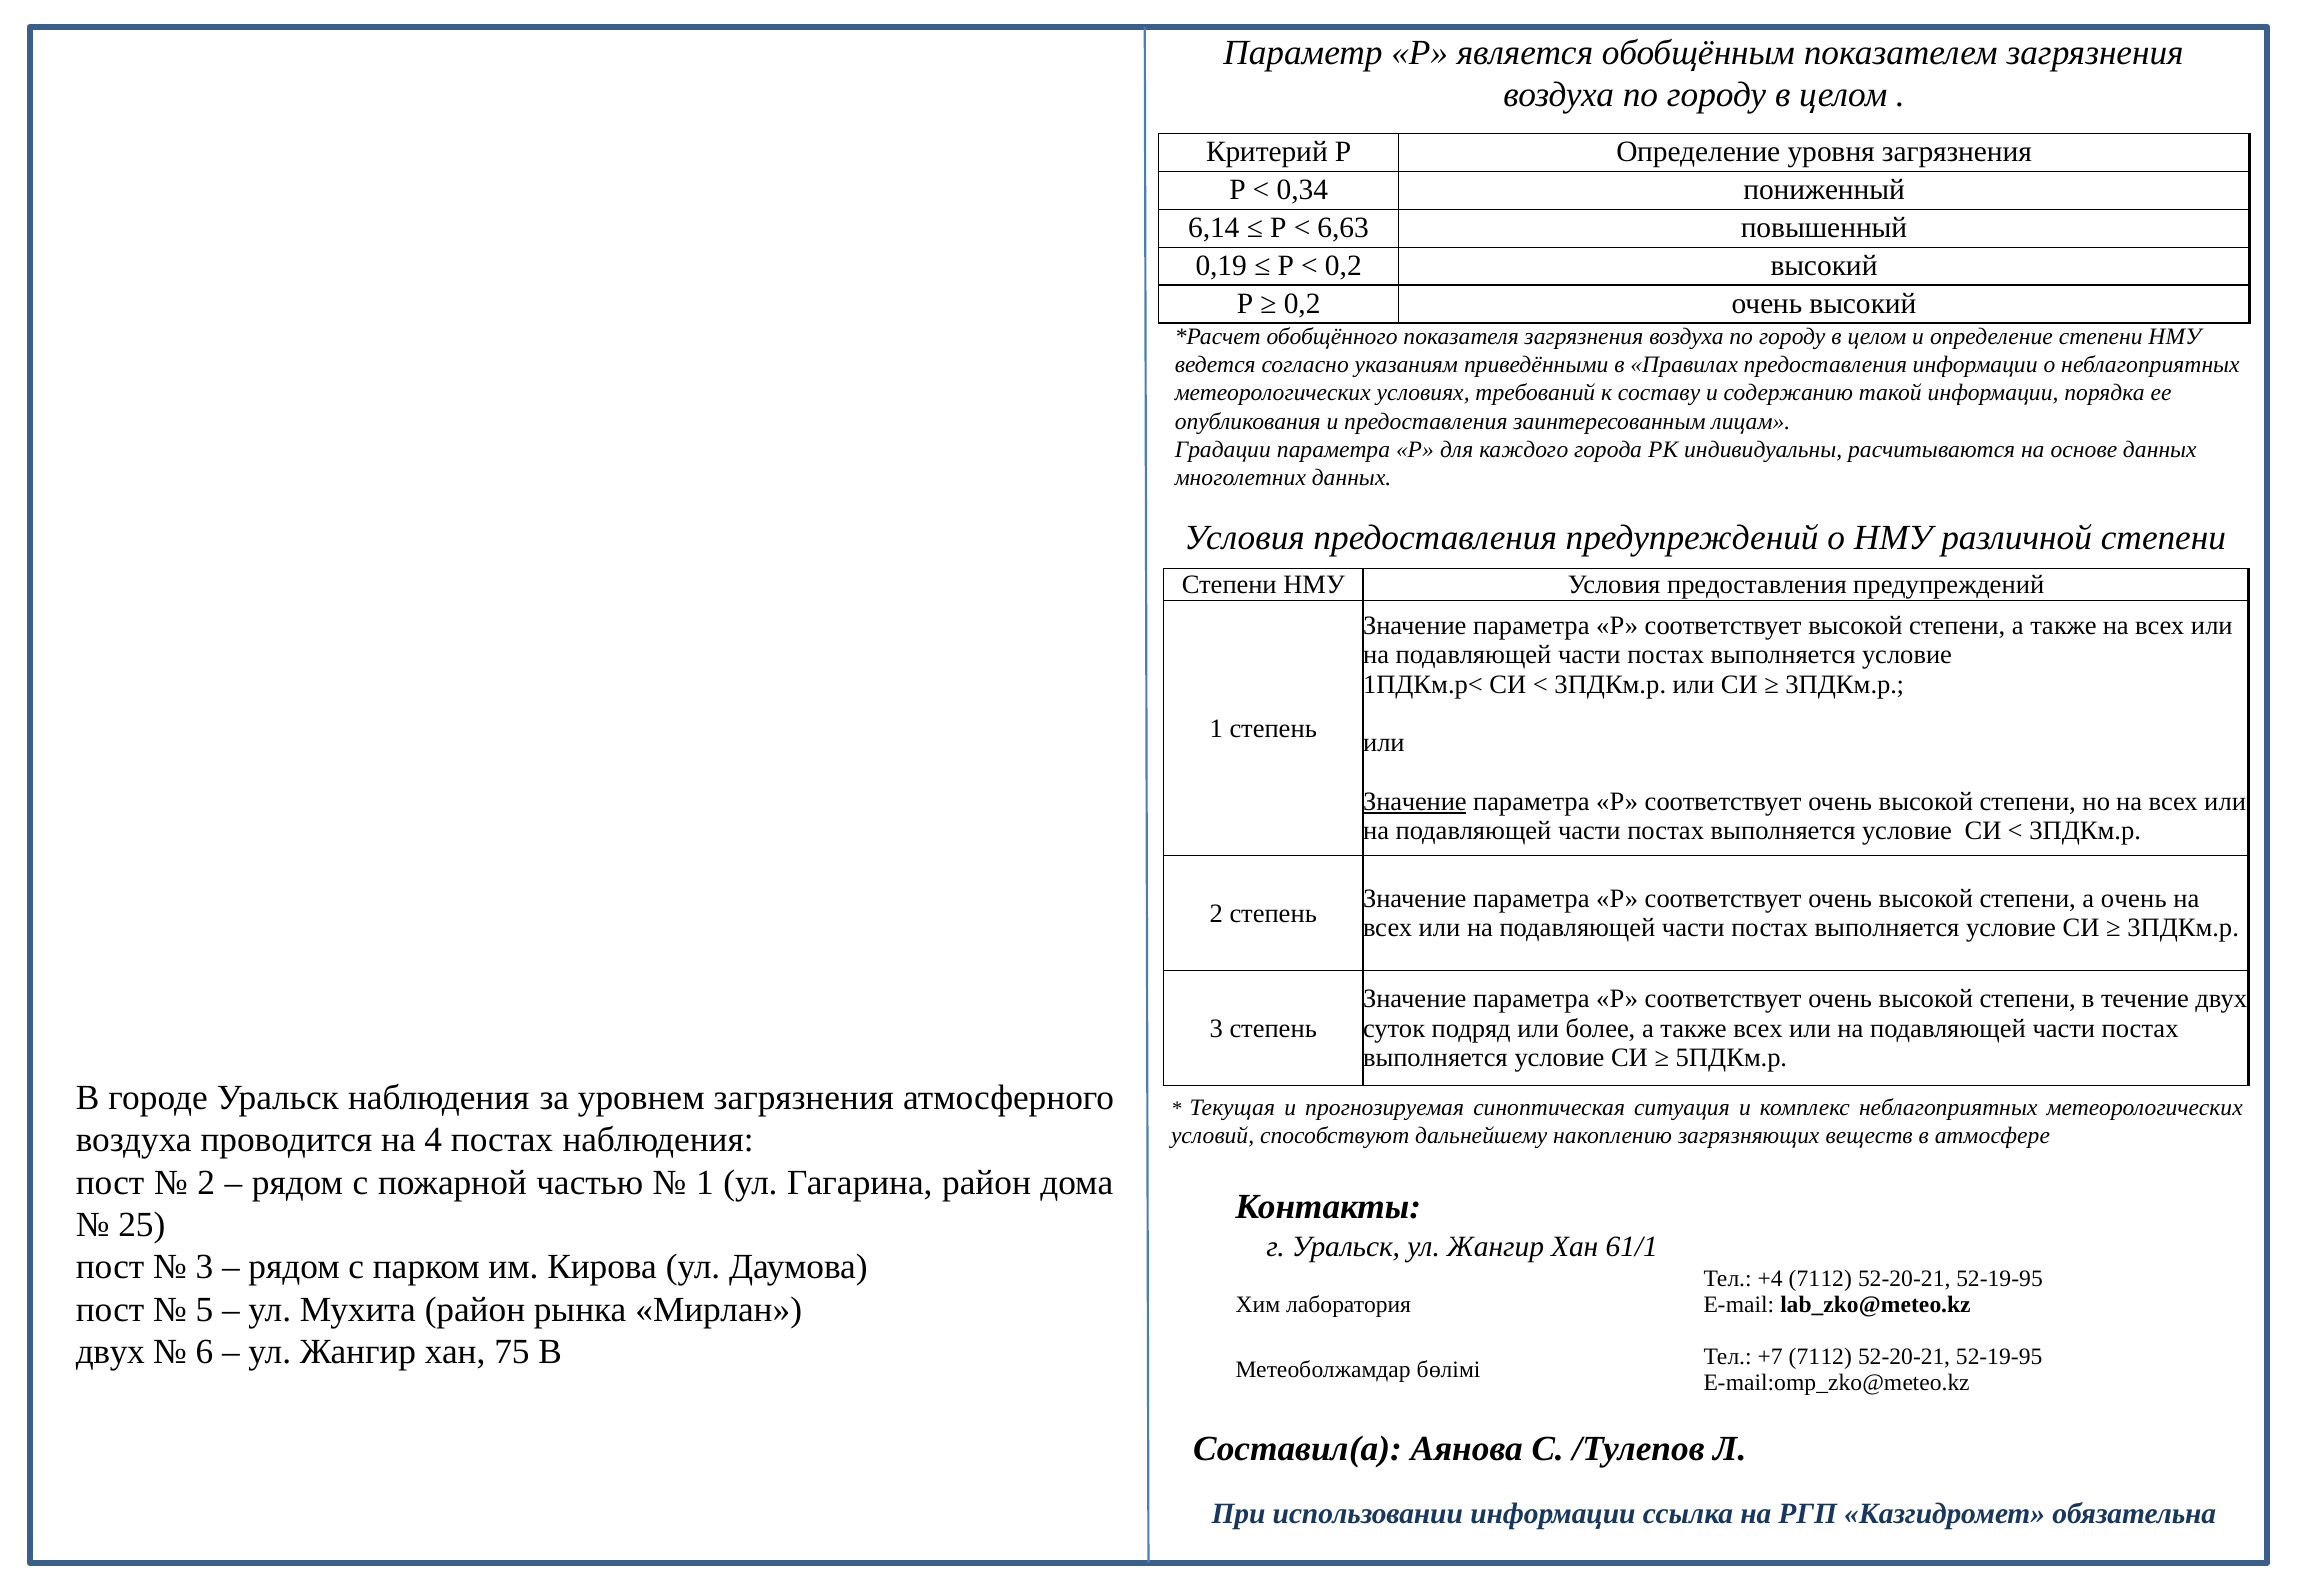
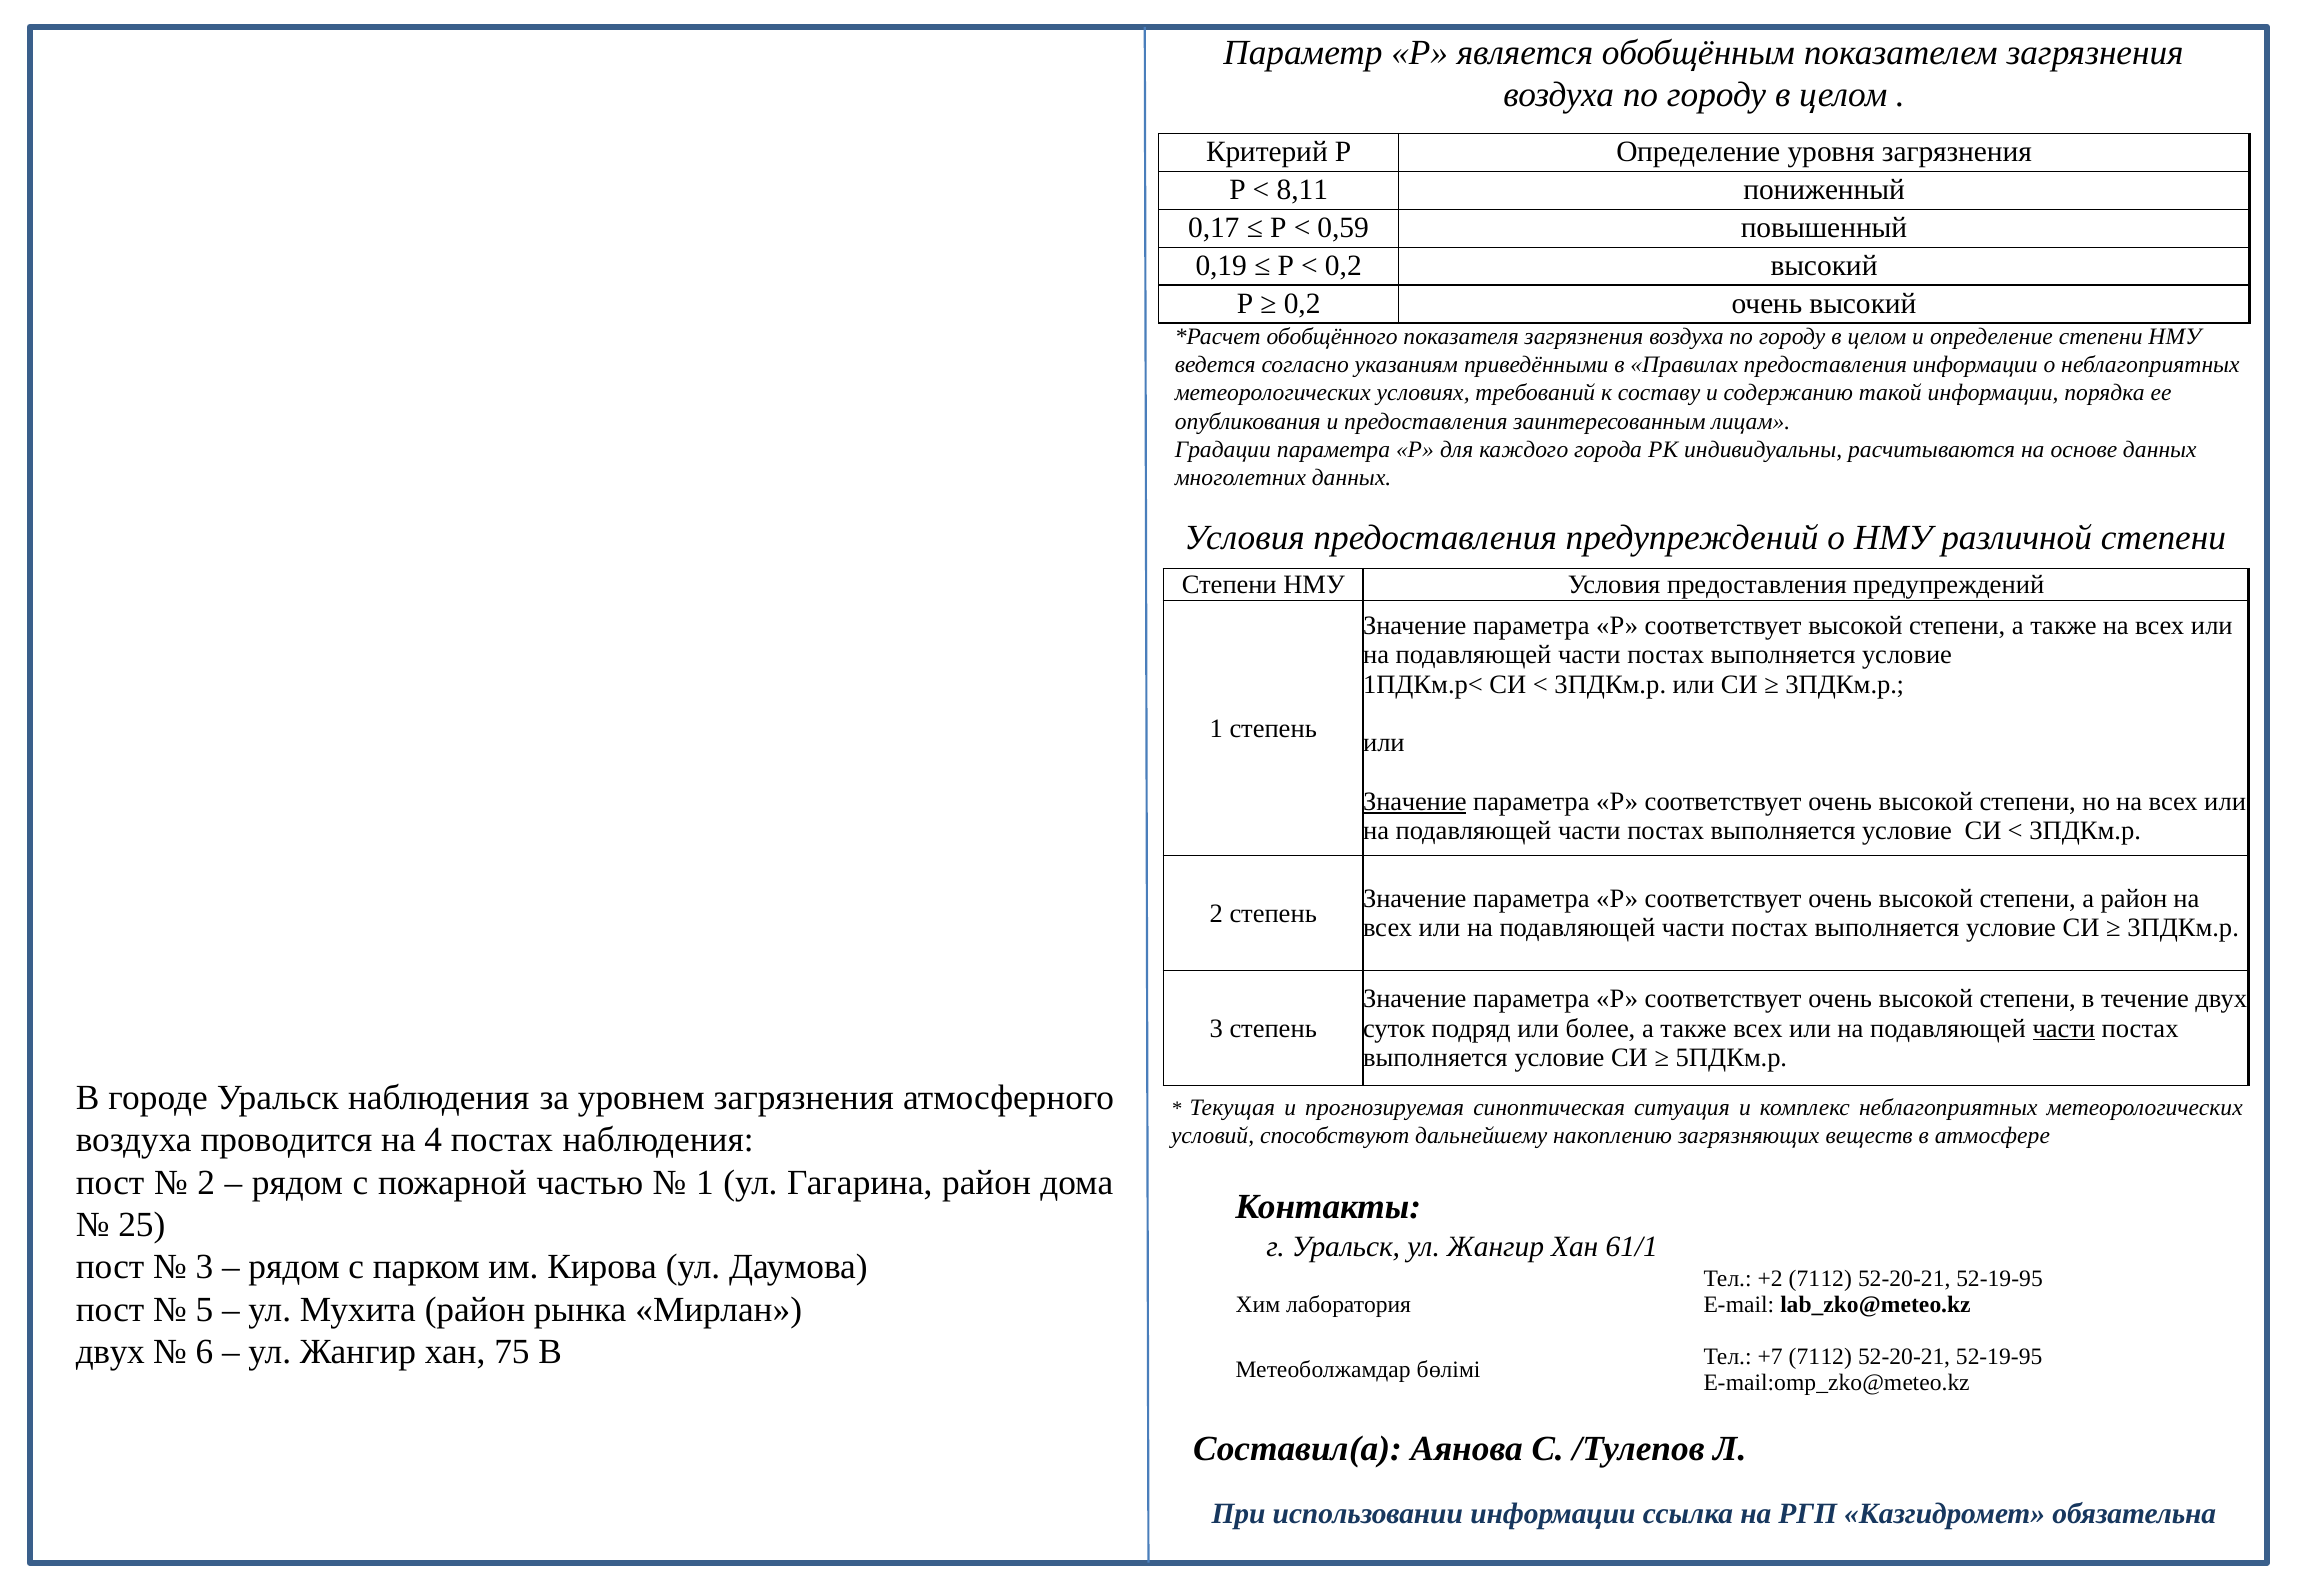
0,34: 0,34 -> 8,11 (1302, 190)
6,14: 6,14 -> 0,17 (1214, 228)
6,63: 6,63 -> 0,59 (1343, 228)
а очень: очень -> район (2134, 899)
части underline: none -> present (2064, 1028)
+4: +4 -> +2 (1770, 1279)
